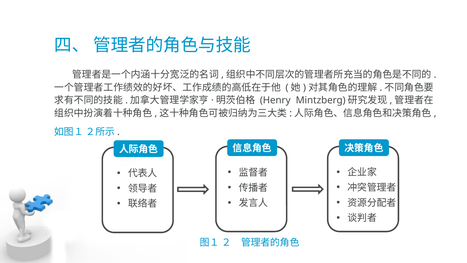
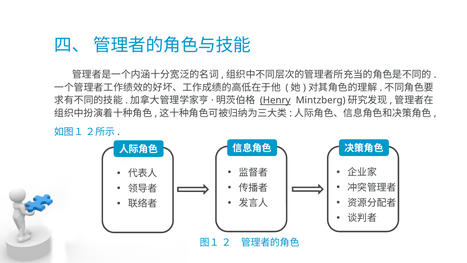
Henry underline: none -> present (275, 100)
